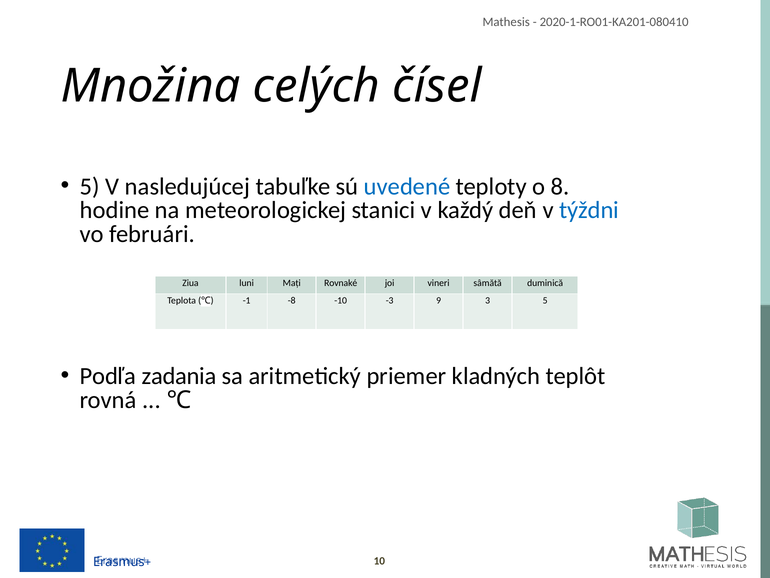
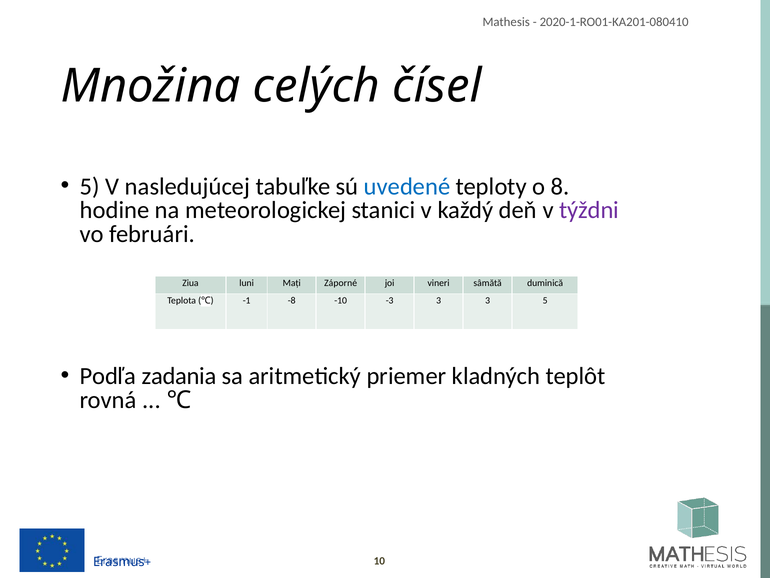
týždni colour: blue -> purple (589, 210)
Rovnaké: Rovnaké -> Záporné (341, 283)
-3 9: 9 -> 3 (439, 300)
